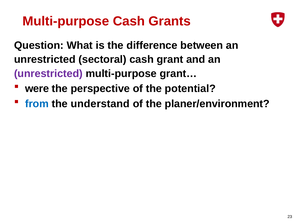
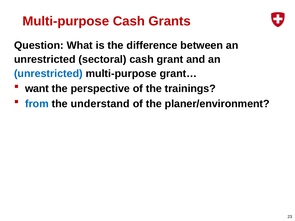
unrestricted colour: purple -> blue (48, 74)
were: were -> want (37, 89)
potential: potential -> trainings (190, 89)
